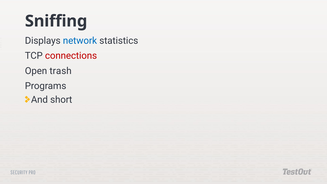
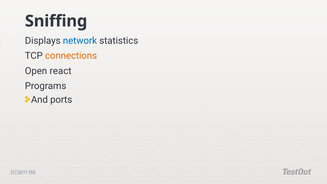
connections colour: red -> orange (71, 56)
trash: trash -> react (61, 71)
short: short -> ports (61, 100)
